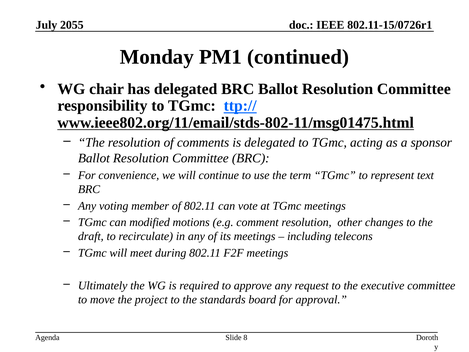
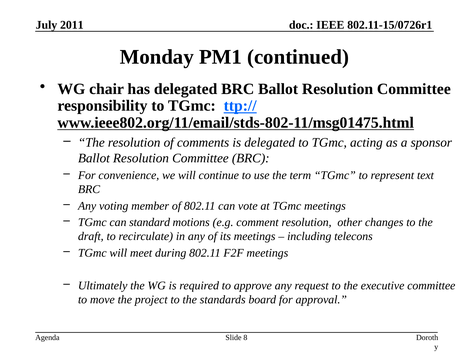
2055: 2055 -> 2011 (72, 25)
modified: modified -> standard (150, 222)
